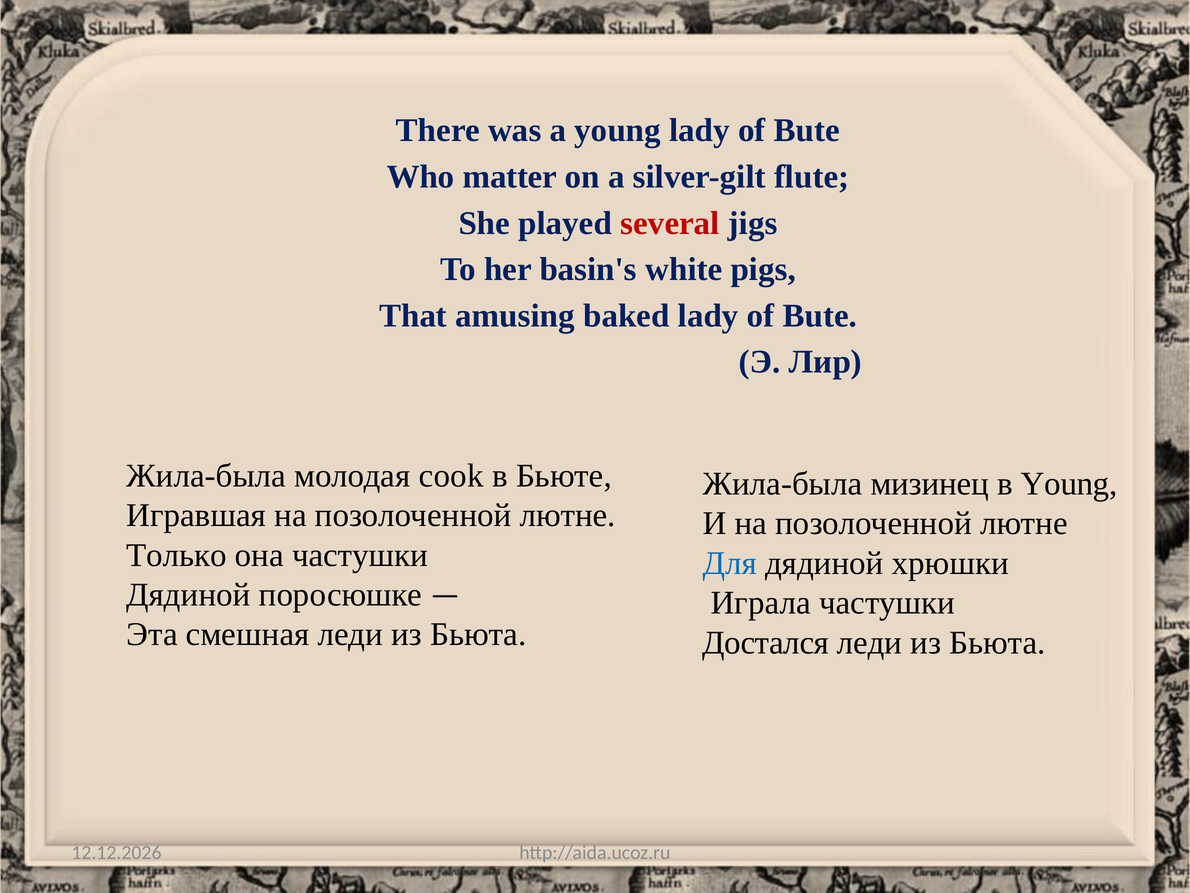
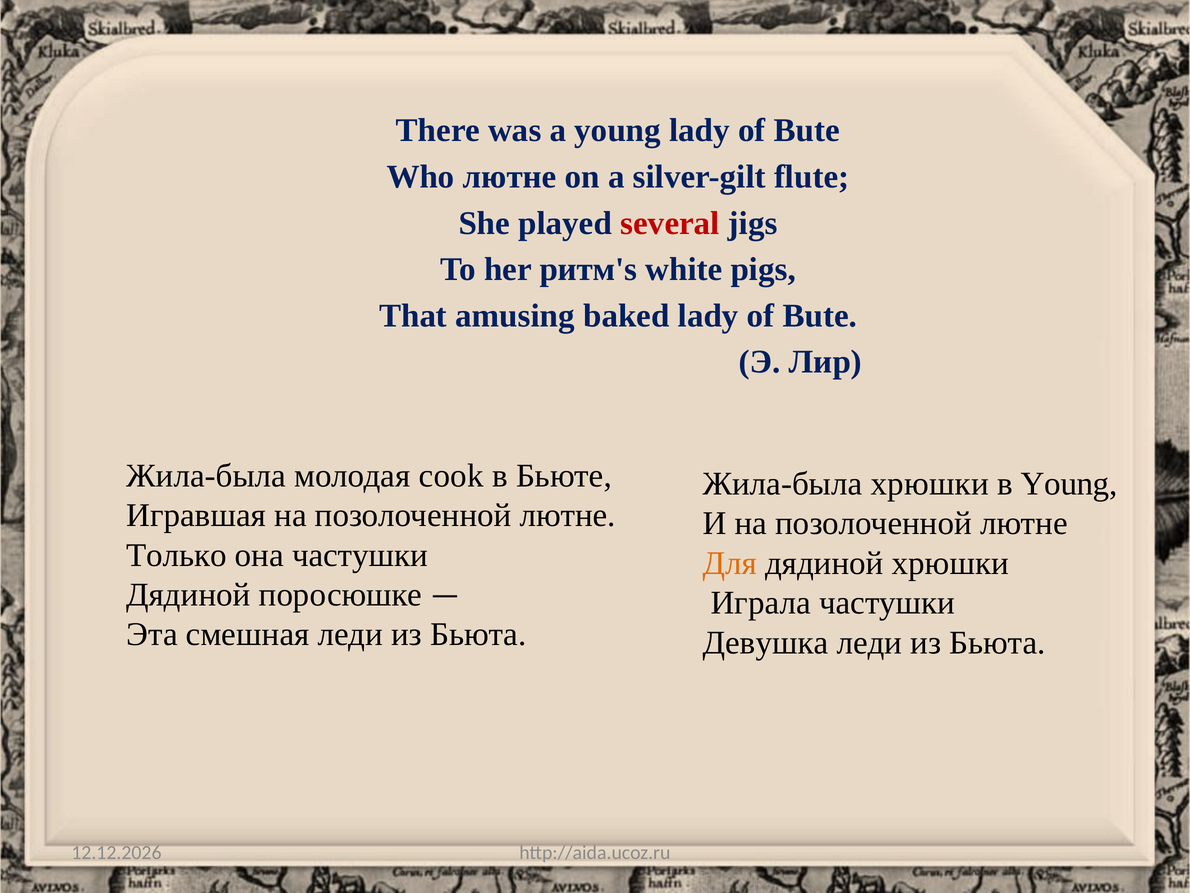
Who matter: matter -> лютне (510, 177)
basin's: basin's -> ритм's (588, 269)
Жила-была мизинец: мизинец -> хрюшки (930, 484)
Для colour: blue -> orange (730, 563)
Достался: Достался -> Девушка (765, 642)
